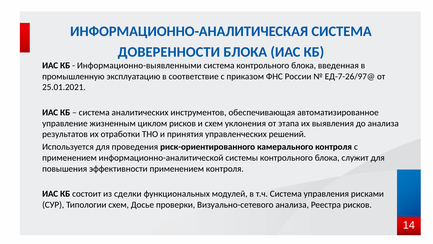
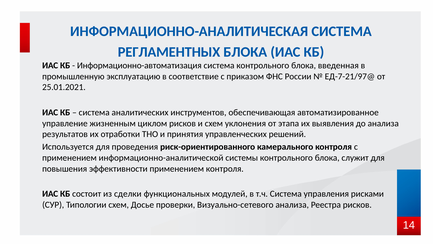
ДОВЕРЕННОСТИ: ДОВЕРЕННОСТИ -> РЕГЛАМЕНТНЫХ (169, 52)
Информационно-выявленными: Информационно-выявленными -> Информационно-автоматизация (139, 66)
ЕД-7-26/97@: ЕД-7-26/97@ -> ЕД-7-21/97@ (350, 76)
